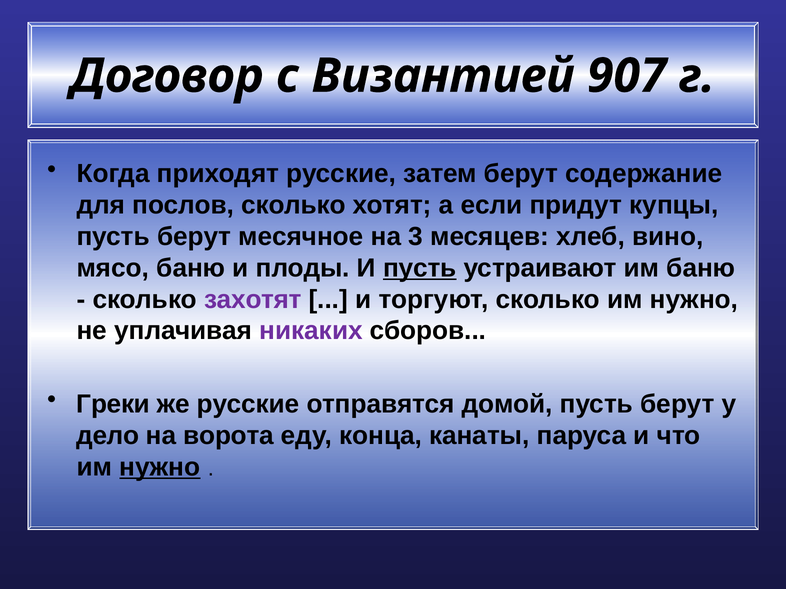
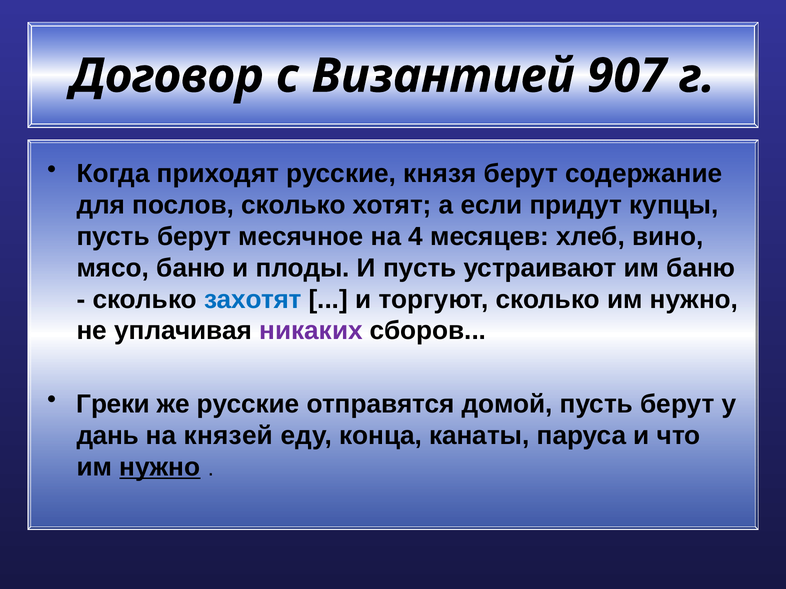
затем: затем -> князя (440, 174)
3: 3 -> 4 (416, 237)
пусть underline: present -> none (420, 268)
захотят colour: purple -> blue (253, 300)
дело: дело -> дань (108, 436)
ворота: ворота -> князей (228, 436)
